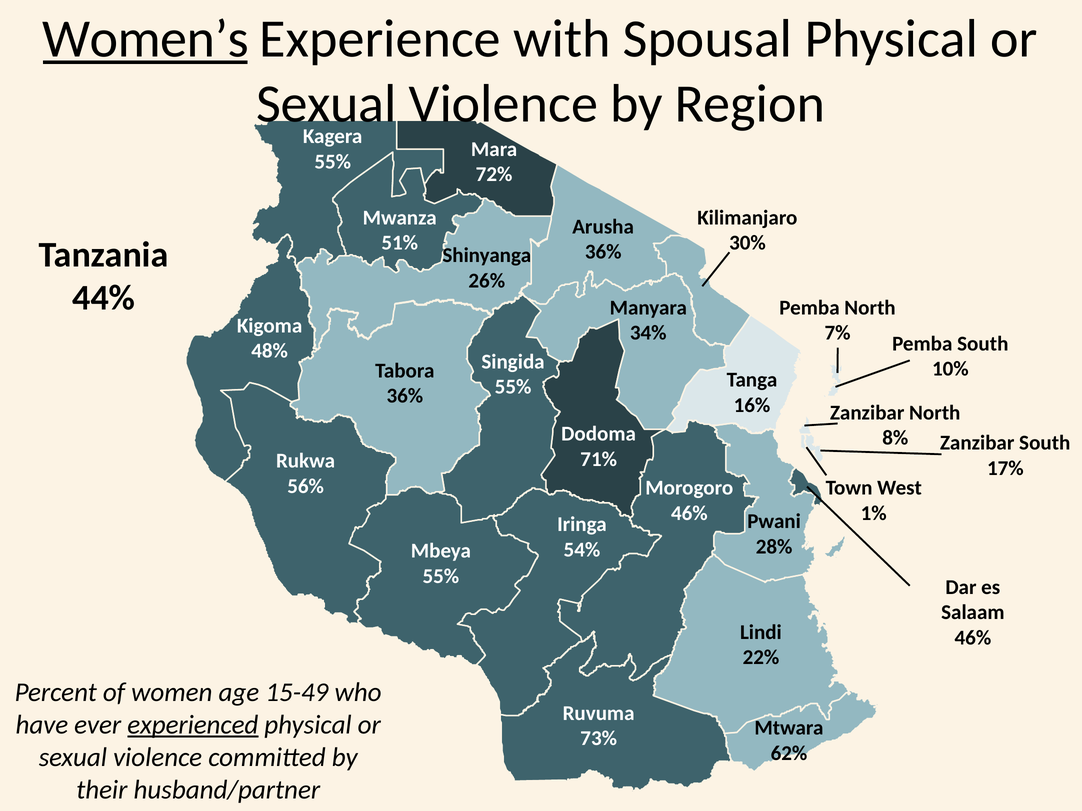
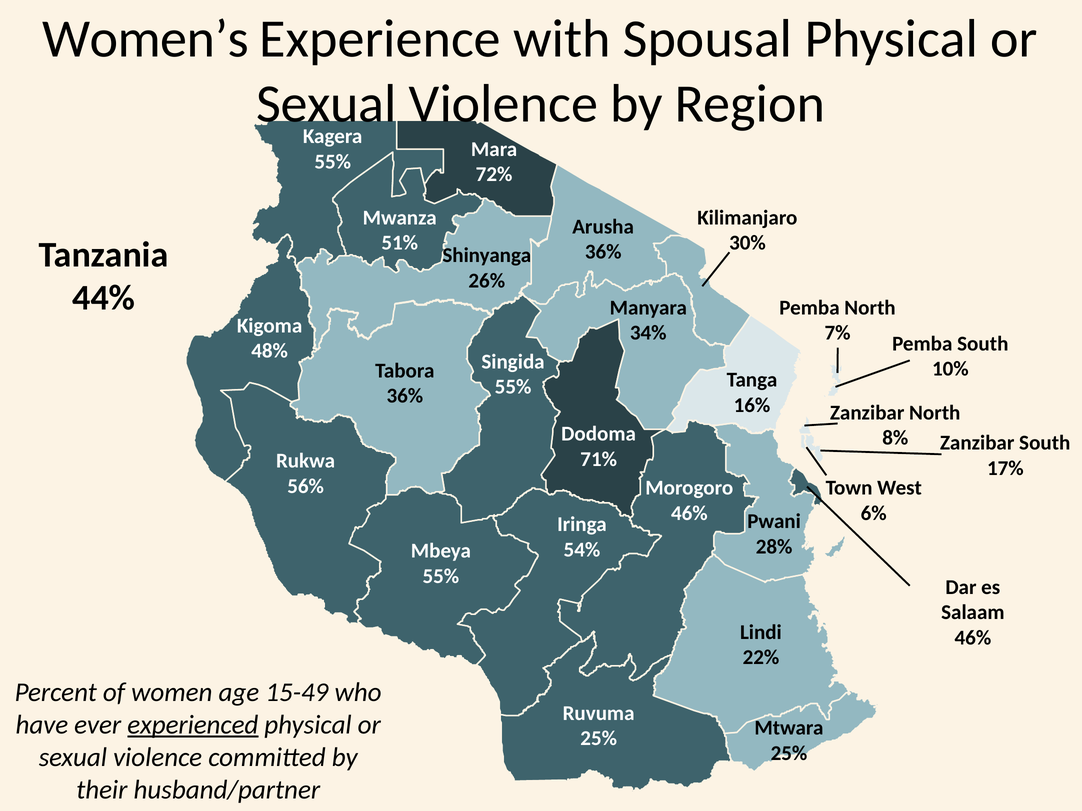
Women’s underline: present -> none (146, 39)
1%: 1% -> 6% (874, 514)
73%: 73% -> 25% (599, 739)
62%: 62% -> 25% (789, 754)
